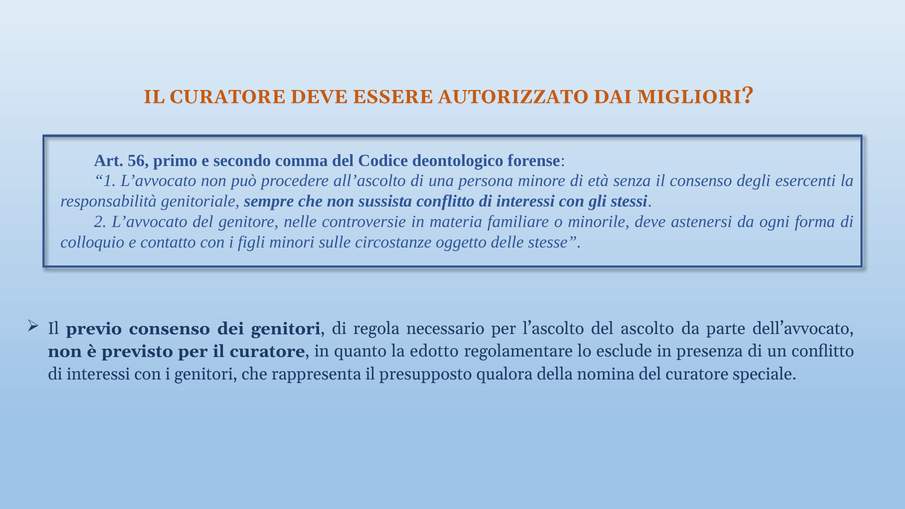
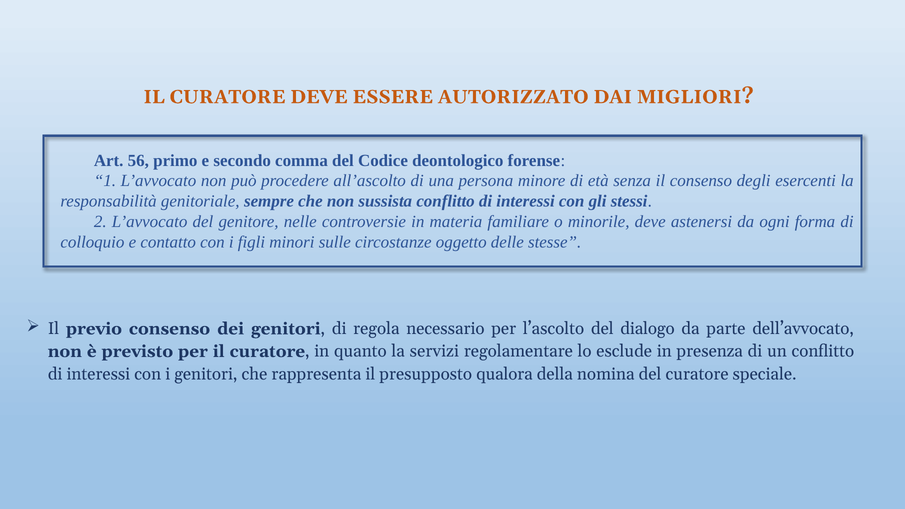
ascolto: ascolto -> dialogo (648, 329)
edotto: edotto -> servizi (434, 351)
